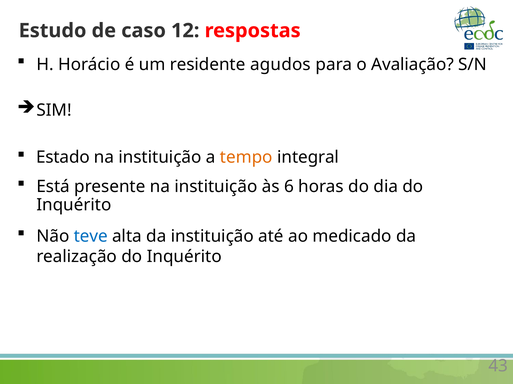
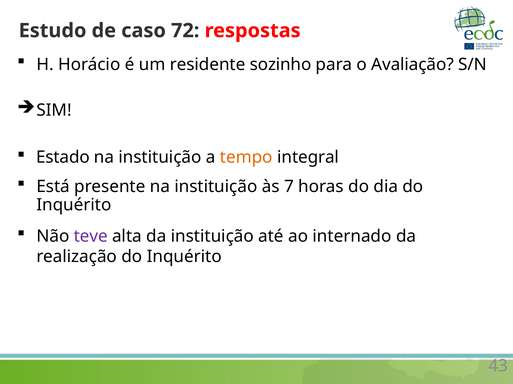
12: 12 -> 72 (185, 31)
agudos: agudos -> sozinho (281, 65)
6: 6 -> 7 (289, 187)
teve colour: blue -> purple (91, 237)
medicado: medicado -> internado (352, 237)
